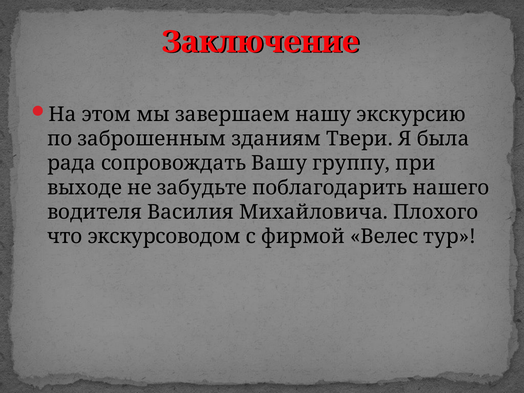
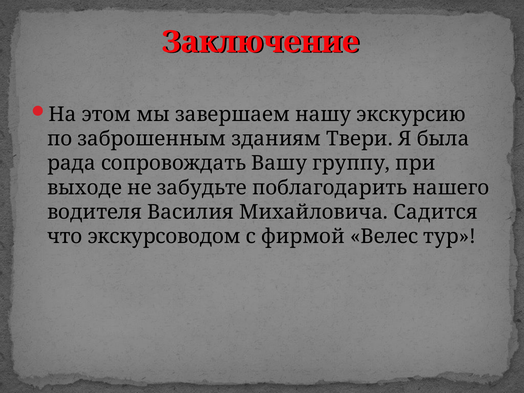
Плохого: Плохого -> Садится (436, 212)
